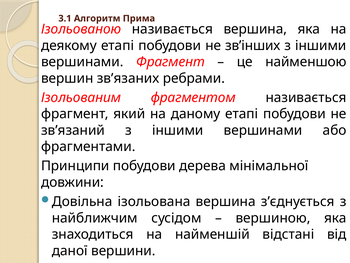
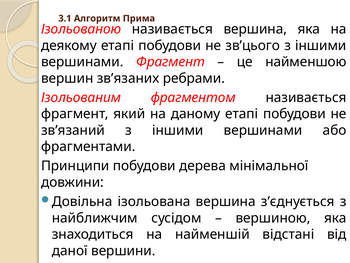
зв’інших: зв’інших -> зв’цього (253, 45)
